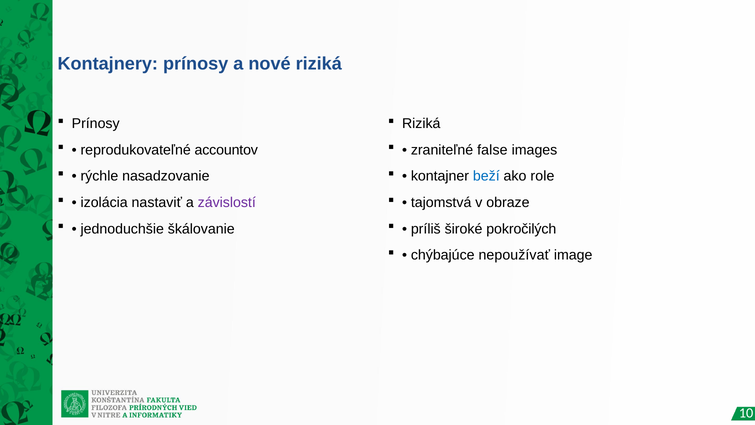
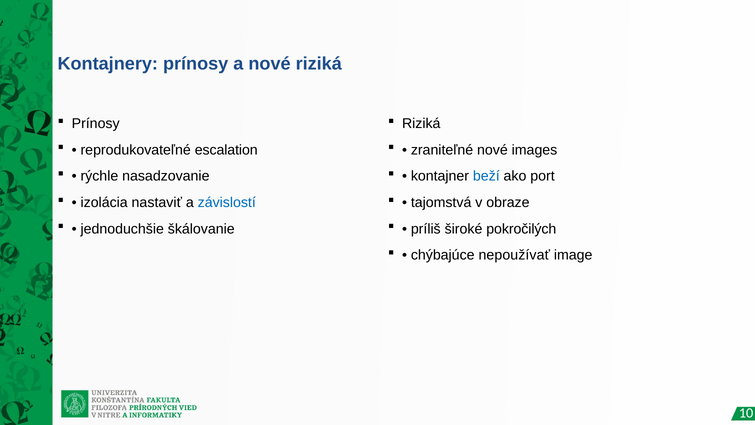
accountov: accountov -> escalation (226, 150)
zraniteľné false: false -> nové (492, 150)
role: role -> port (543, 176)
závislostí colour: purple -> blue (227, 202)
